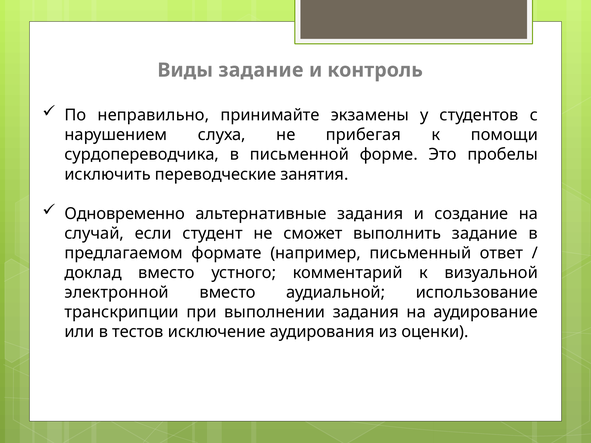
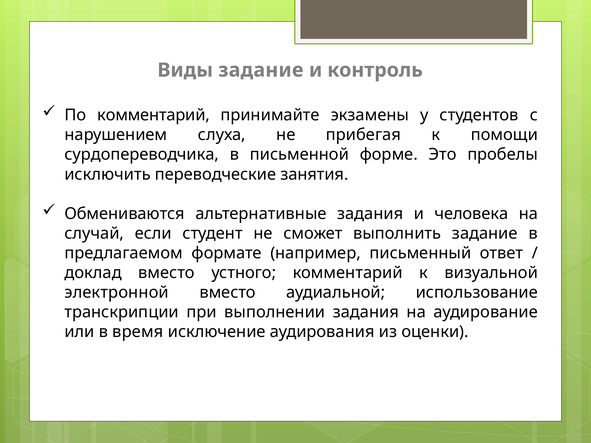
По неправильно: неправильно -> комментарий (153, 115)
Одновременно: Одновременно -> Обмениваются (125, 214)
создание: создание -> человека (471, 214)
тестов: тестов -> время (138, 332)
